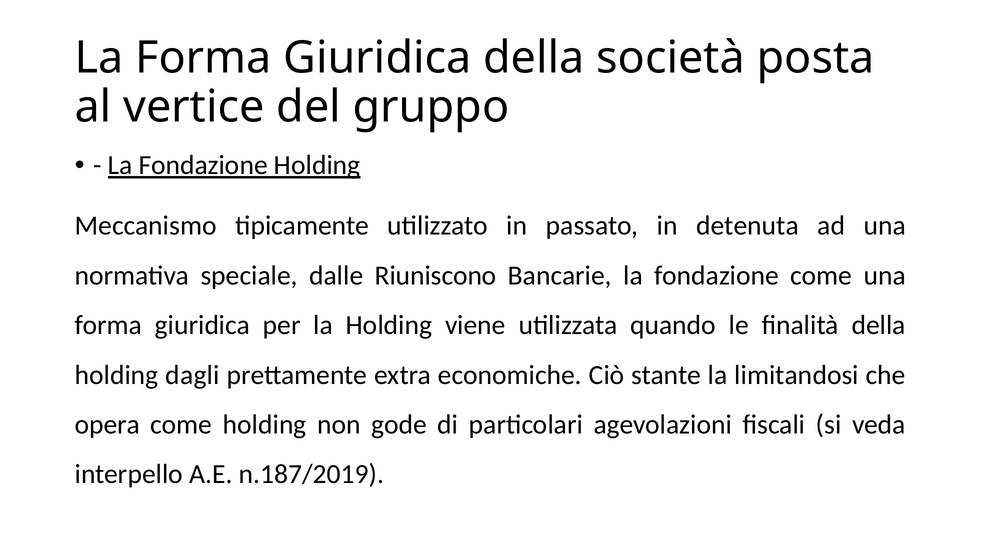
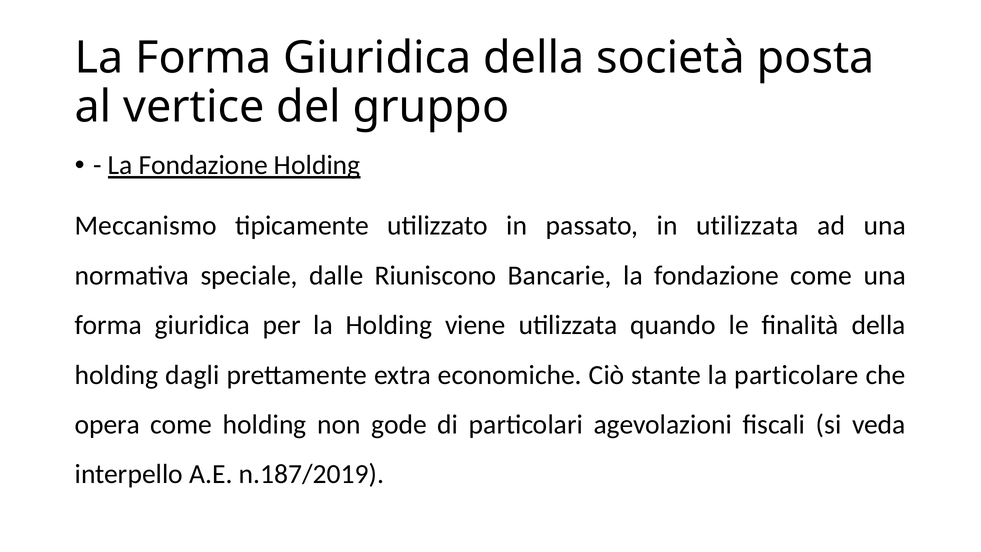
in detenuta: detenuta -> utilizzata (747, 226)
limitandosi: limitandosi -> particolare (796, 375)
